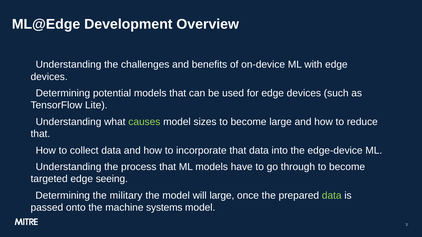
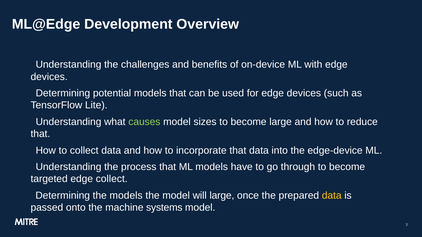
edge seeing: seeing -> collect (112, 179)
the military: military -> models (126, 196)
data colour: light green -> yellow (332, 196)
